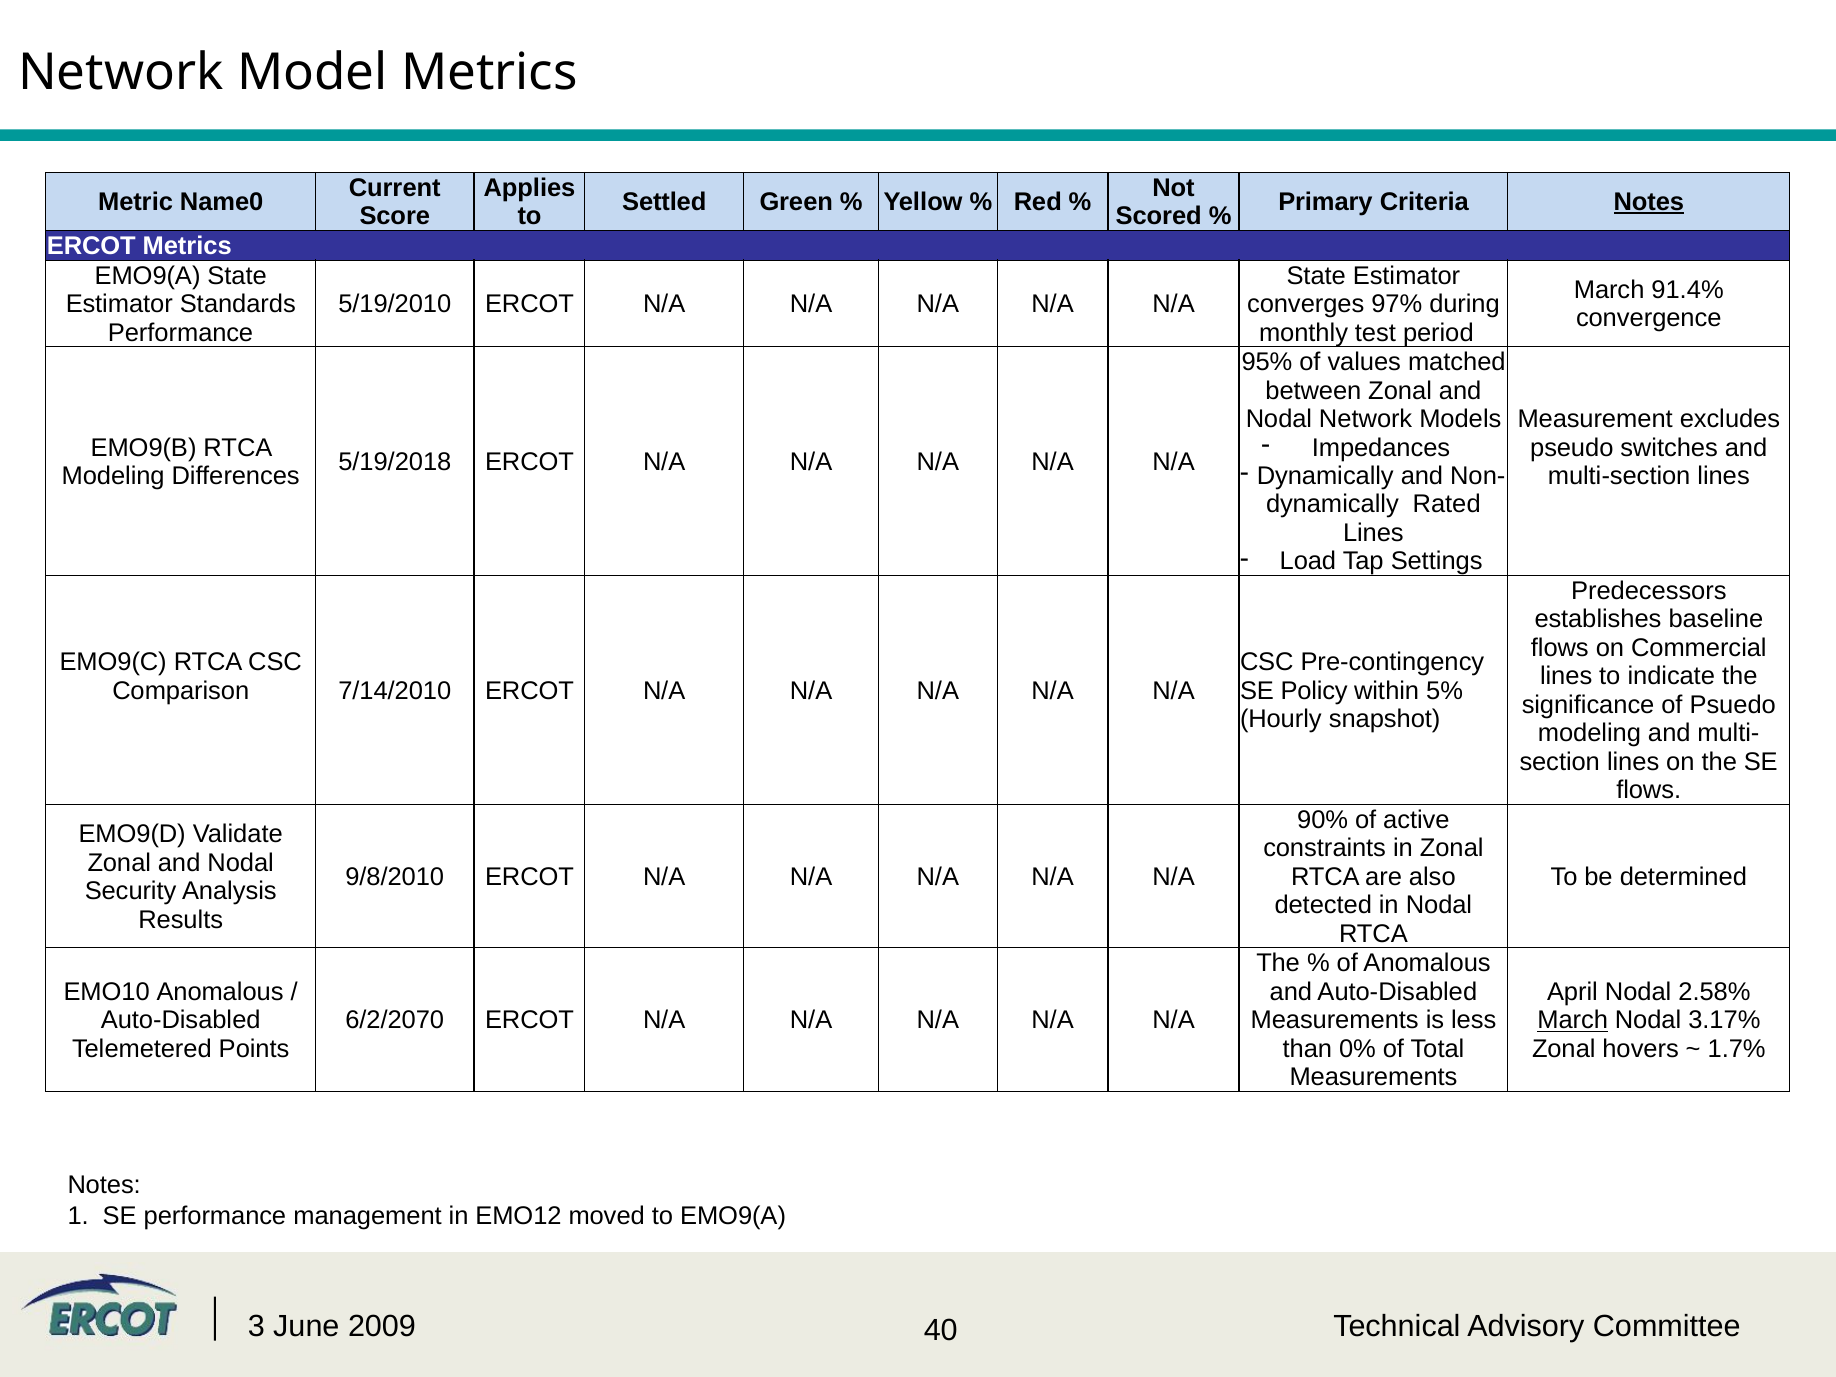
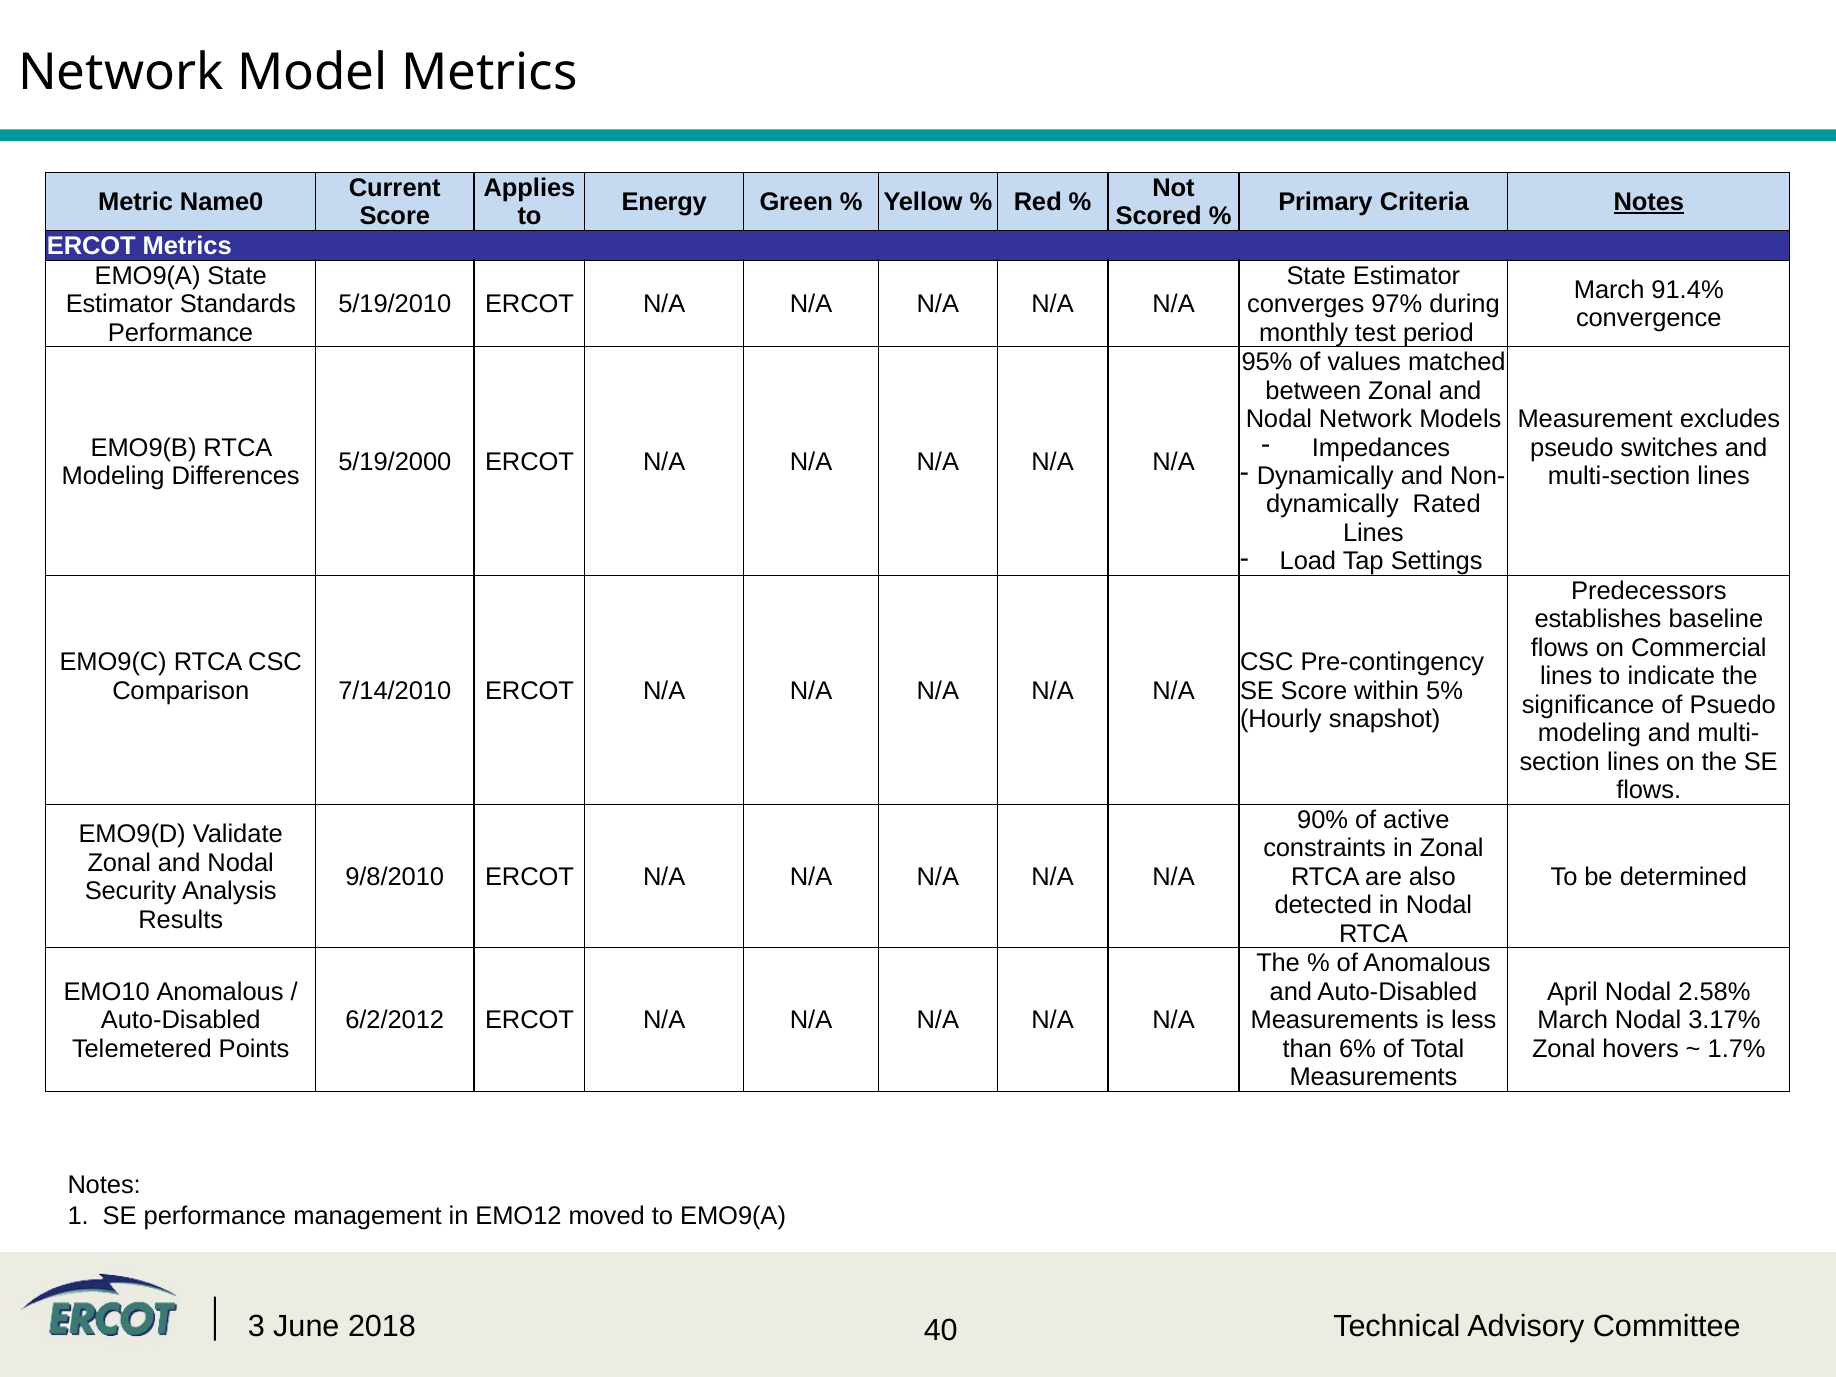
Settled: Settled -> Energy (664, 202)
5/19/2018: 5/19/2018 -> 5/19/2000 (395, 462)
SE Policy: Policy -> Score (1314, 691)
6/2/2070: 6/2/2070 -> 6/2/2012 (395, 1020)
March underline: present -> none (1573, 1020)
0%: 0% -> 6% (1357, 1049)
2009: 2009 -> 2018 (382, 1326)
